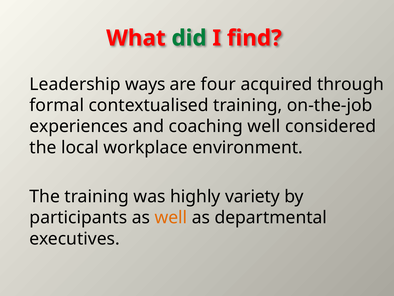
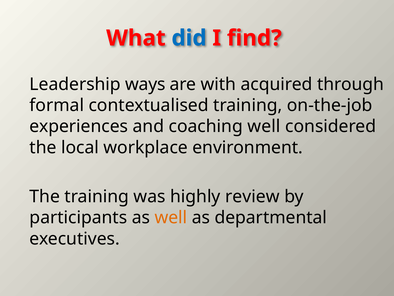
did colour: green -> blue (189, 38)
four: four -> with (218, 84)
variety: variety -> review (252, 196)
